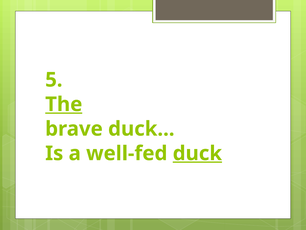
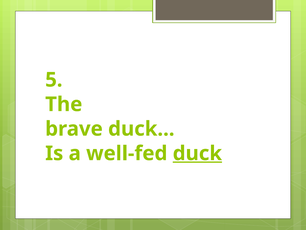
The underline: present -> none (64, 104)
